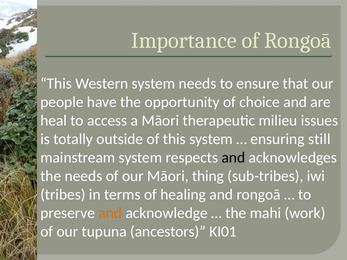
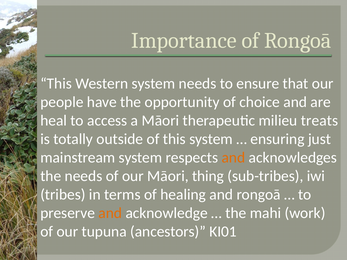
issues: issues -> treats (319, 121)
still: still -> just (320, 139)
and colour: black -> orange (233, 158)
